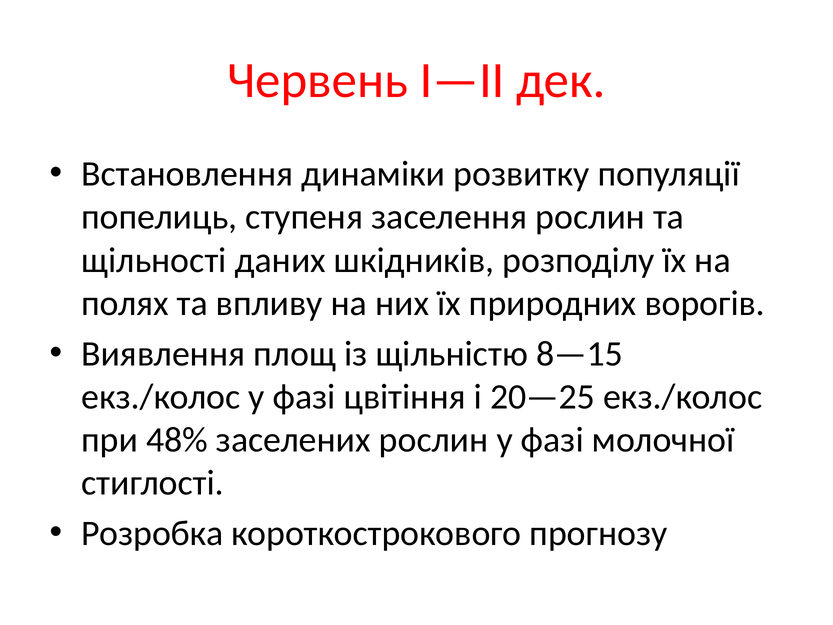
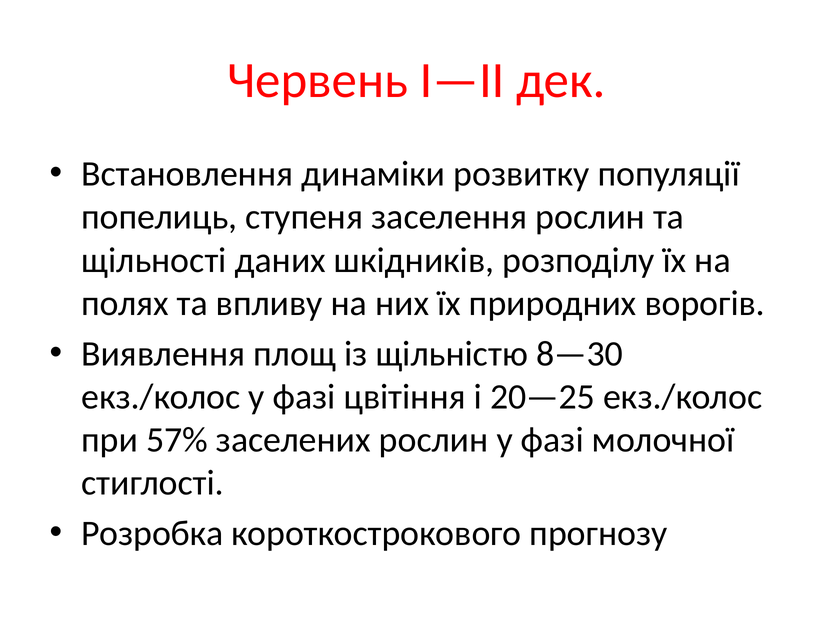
8—15: 8—15 -> 8—30 (579, 354)
48%: 48% -> 57% (177, 440)
